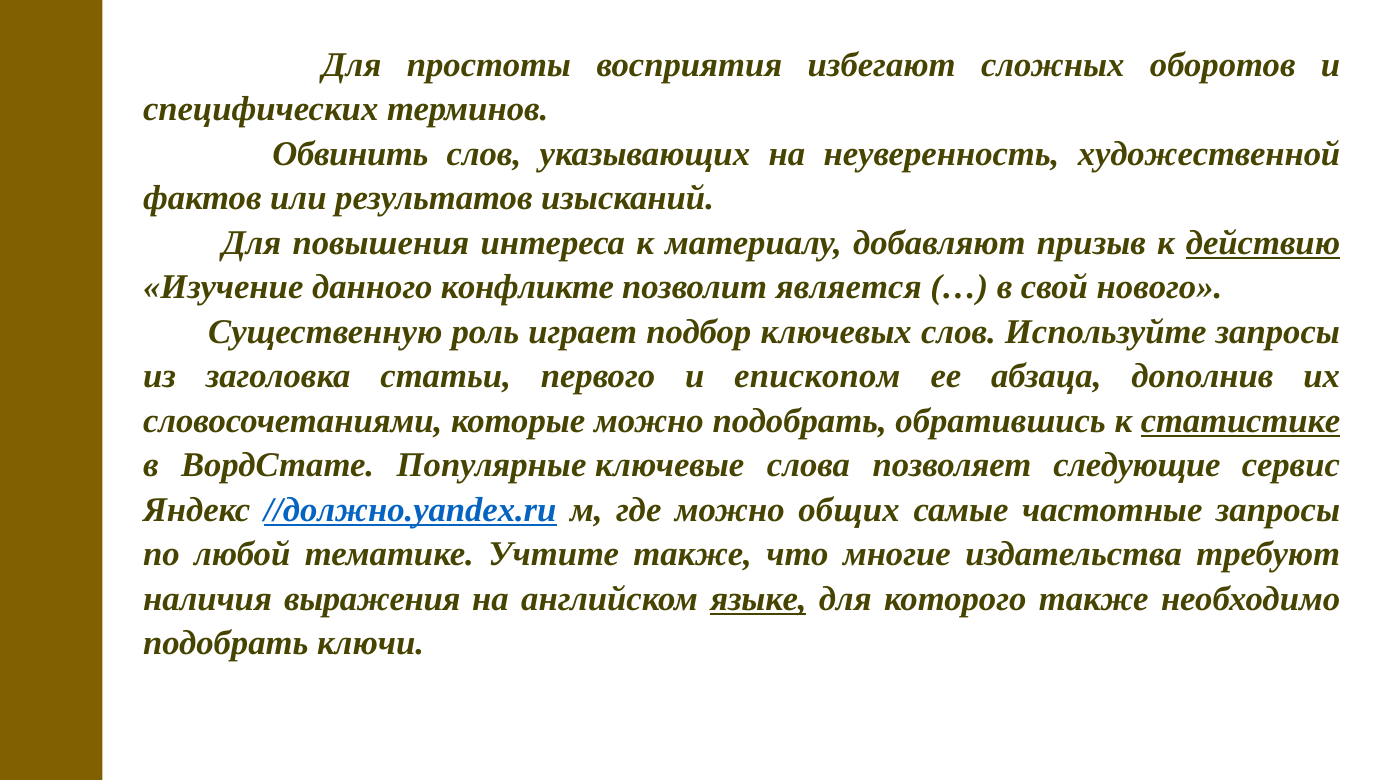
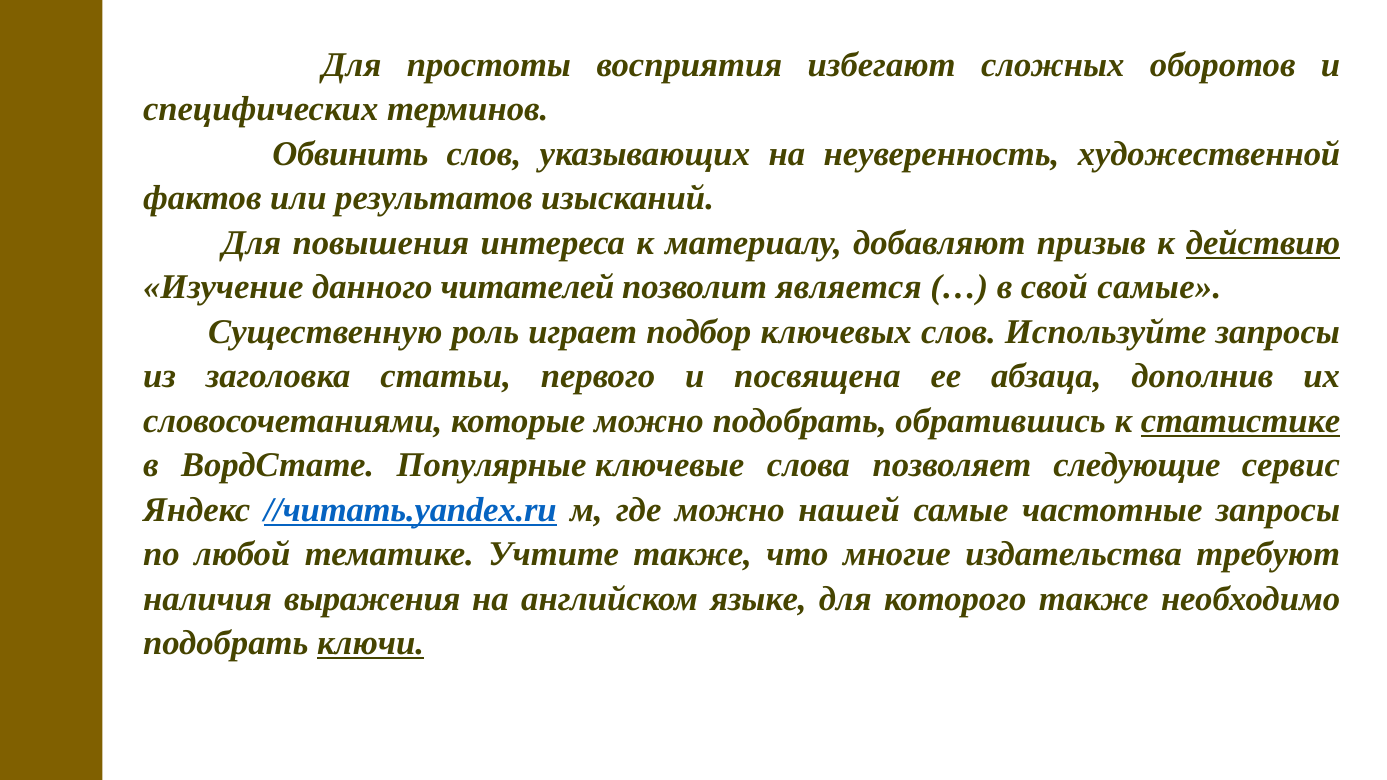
конфликте: конфликте -> читателей (527, 287)
свой нового: нового -> самые (1159, 287)
епископом: епископом -> посвящена (817, 376)
//должно.yandex.ru: //должно.yandex.ru -> //читать.yandex.ru (410, 510)
общих: общих -> нашей (849, 510)
языке underline: present -> none (758, 599)
ключи underline: none -> present (371, 644)
